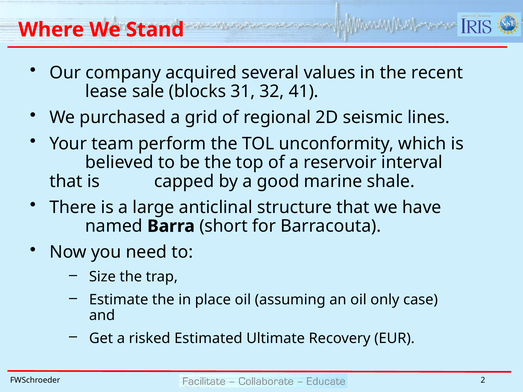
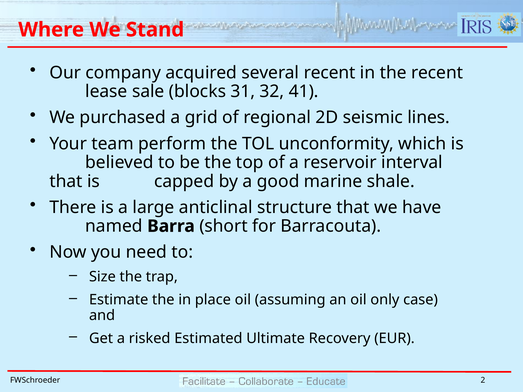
several values: values -> recent (330, 73)
